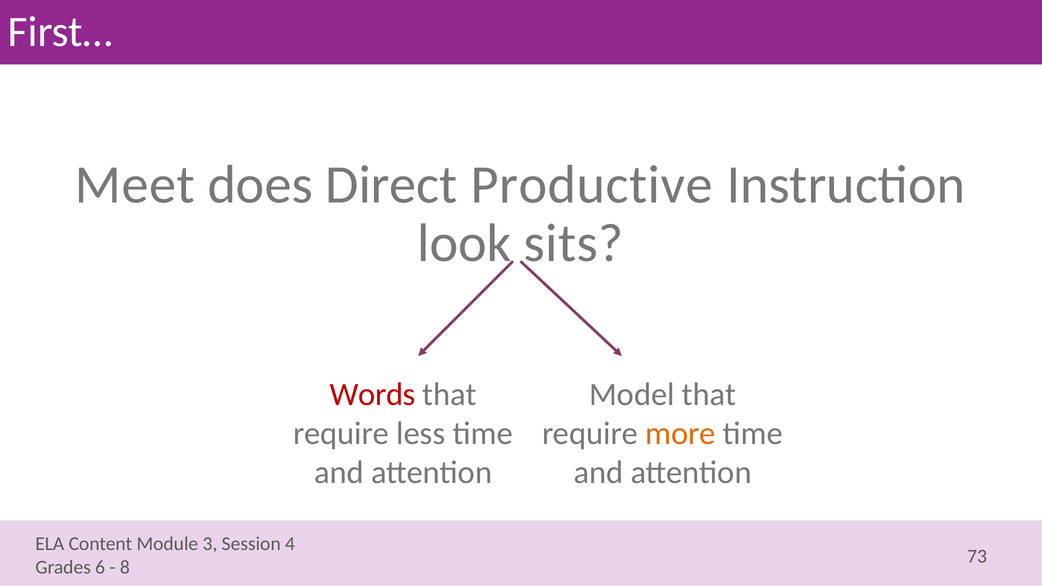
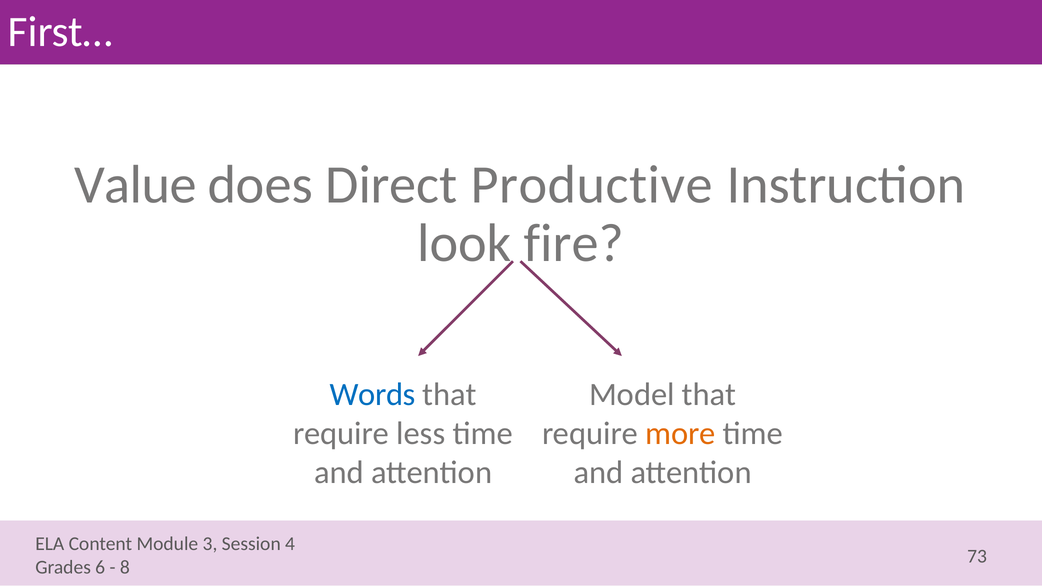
Meet: Meet -> Value (135, 185)
sits: sits -> fire (574, 243)
Words colour: red -> blue (373, 394)
